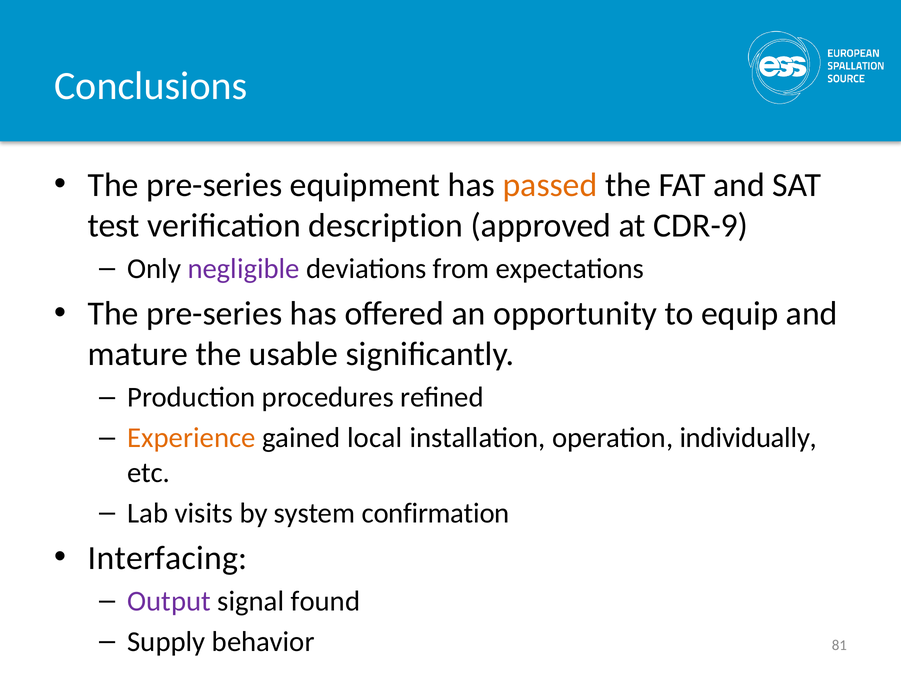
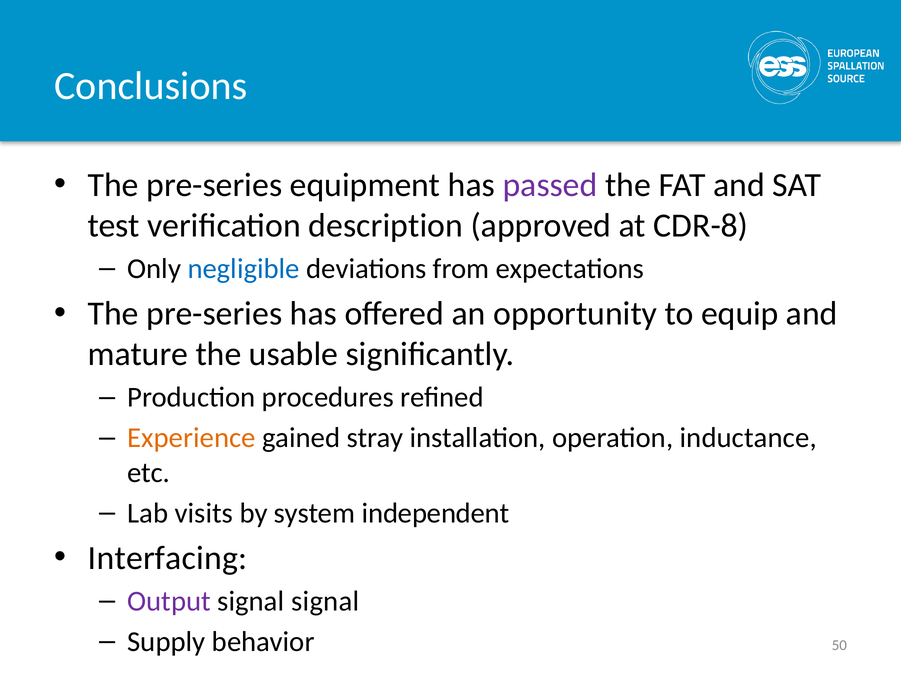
passed colour: orange -> purple (550, 185)
CDR-9: CDR-9 -> CDR-8 (701, 225)
negligible colour: purple -> blue (244, 269)
local: local -> stray (375, 438)
individually: individually -> inductance (748, 438)
confirmation: confirmation -> independent (436, 513)
signal found: found -> signal (325, 601)
81: 81 -> 50 (839, 645)
